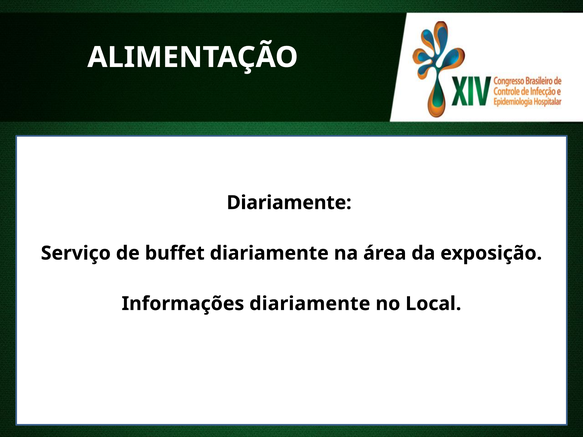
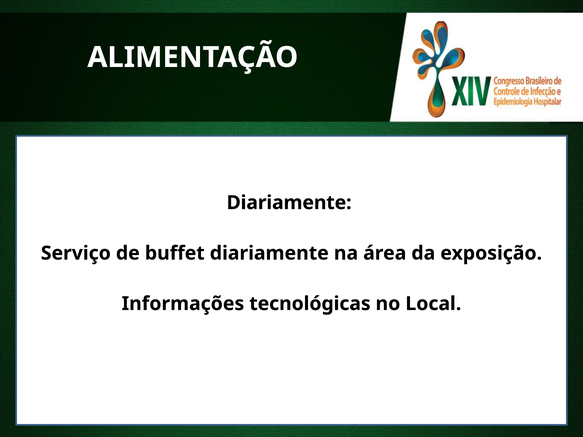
Informações diariamente: diariamente -> tecnológicas (310, 304)
